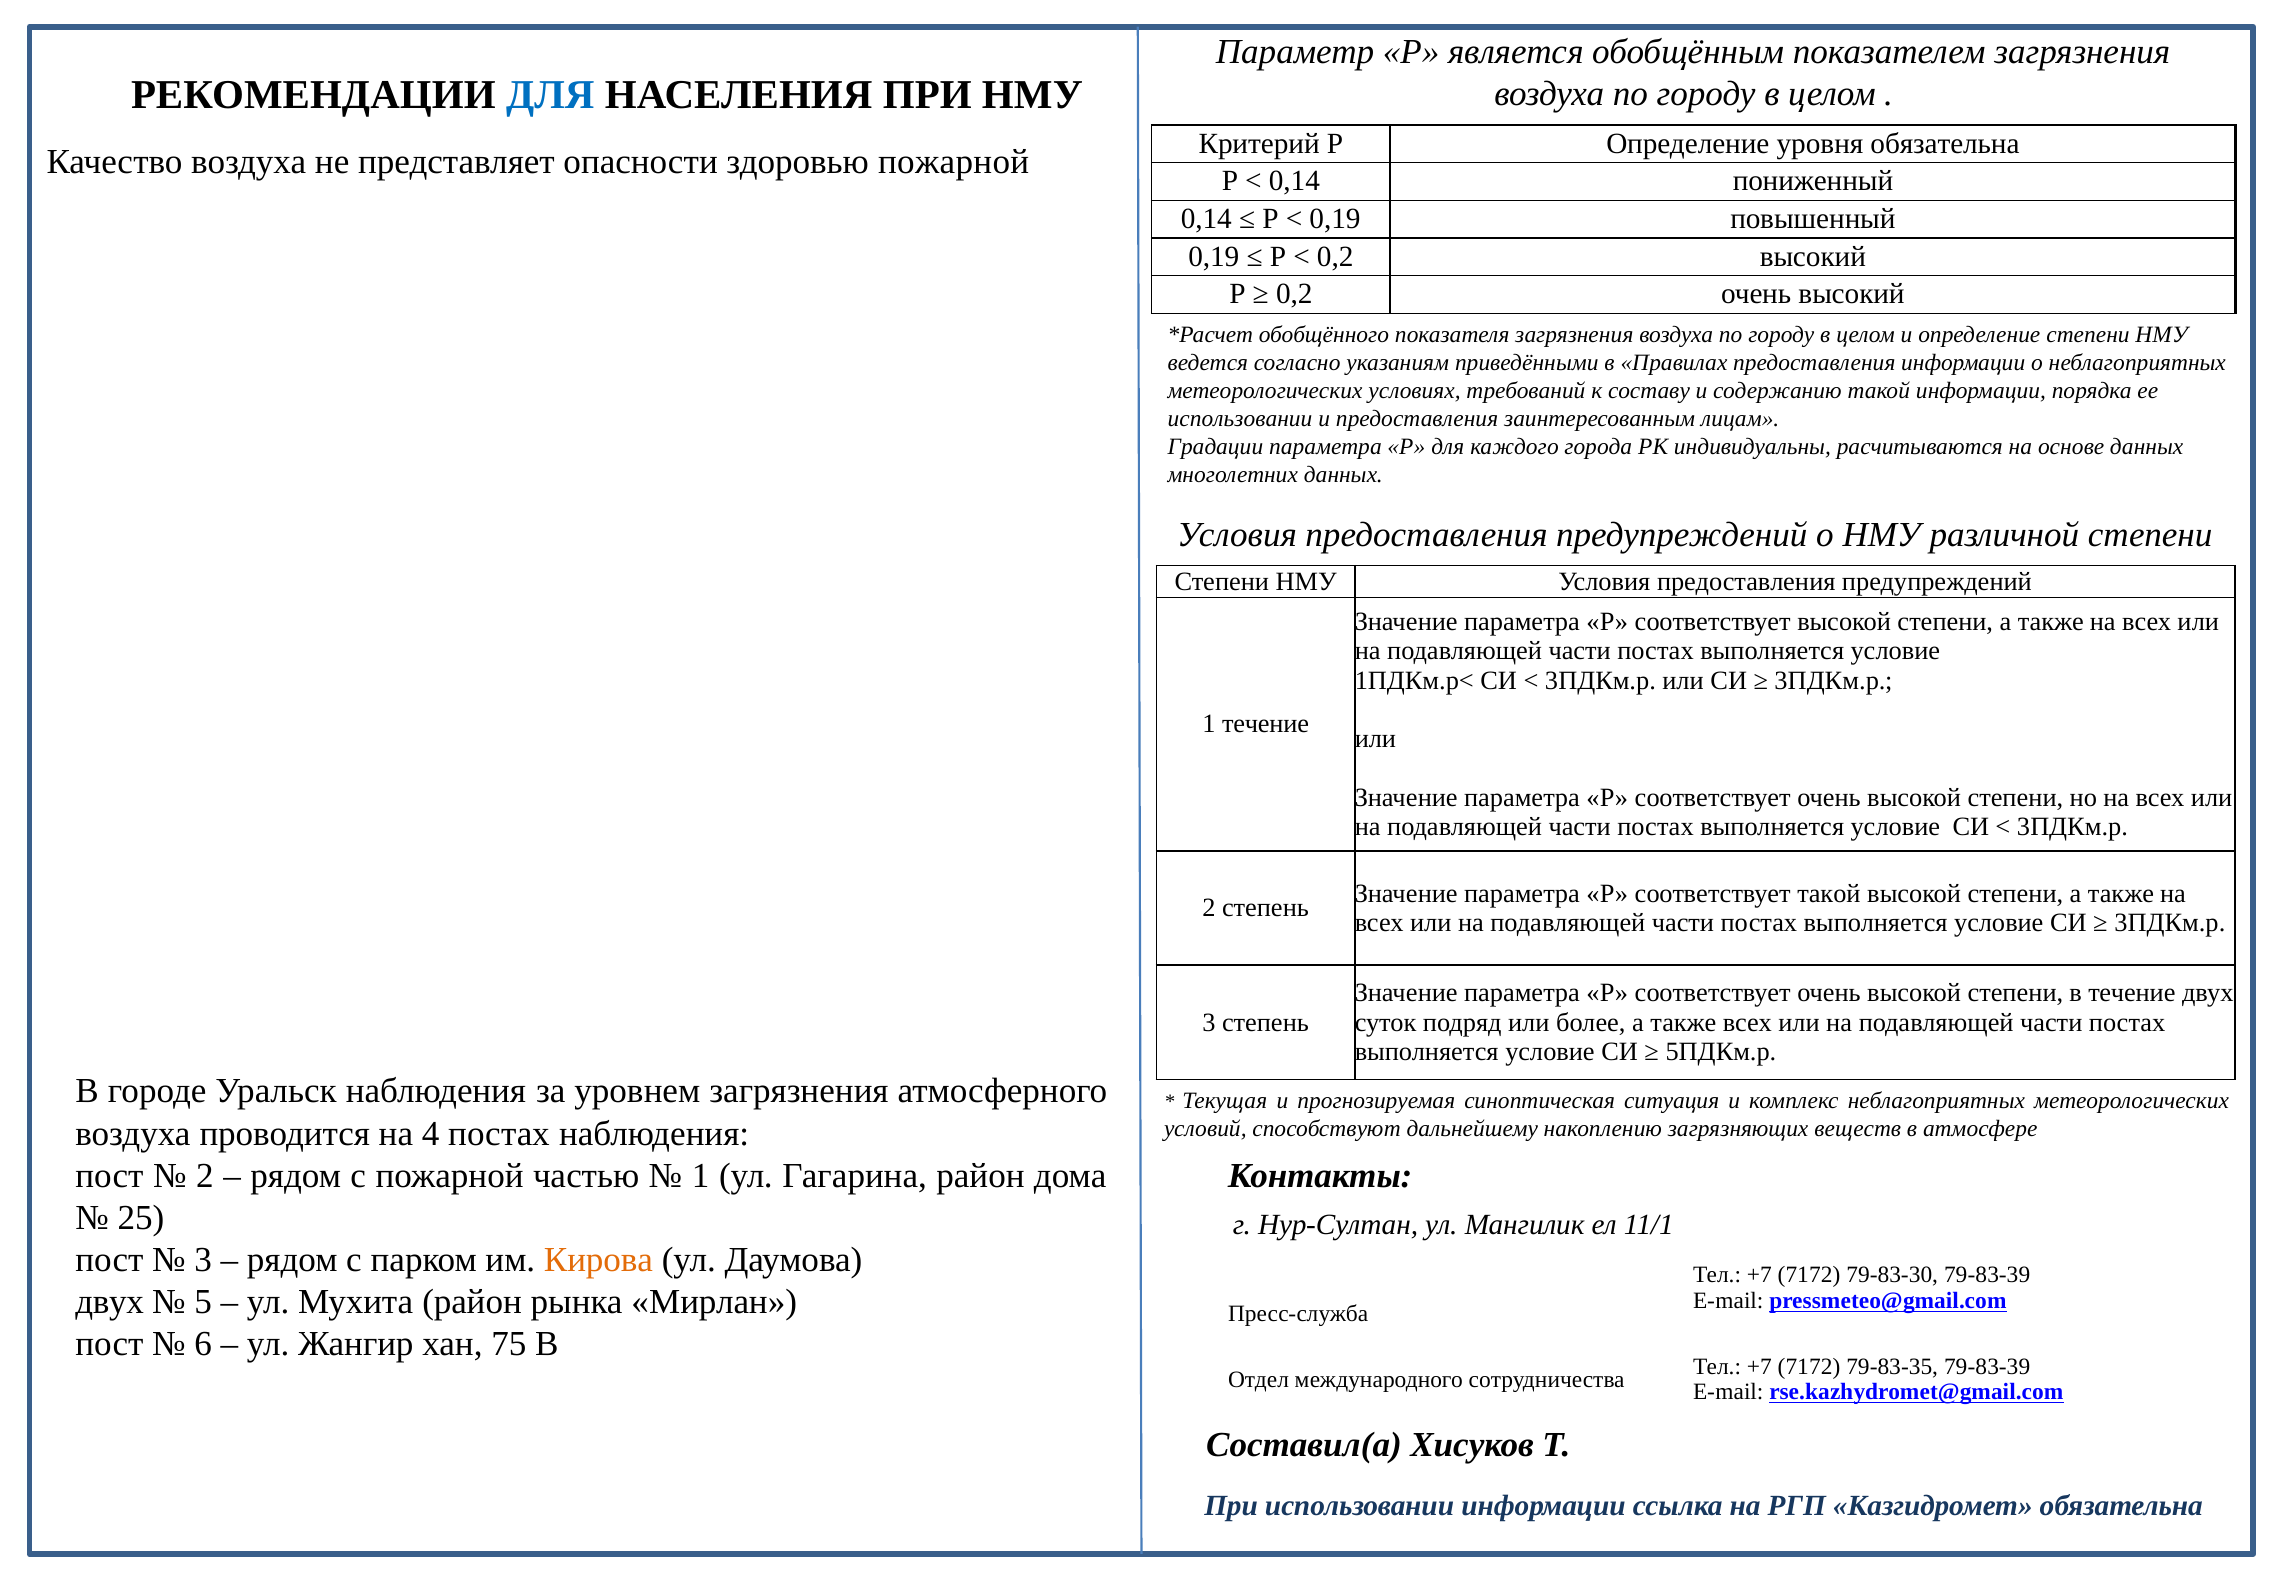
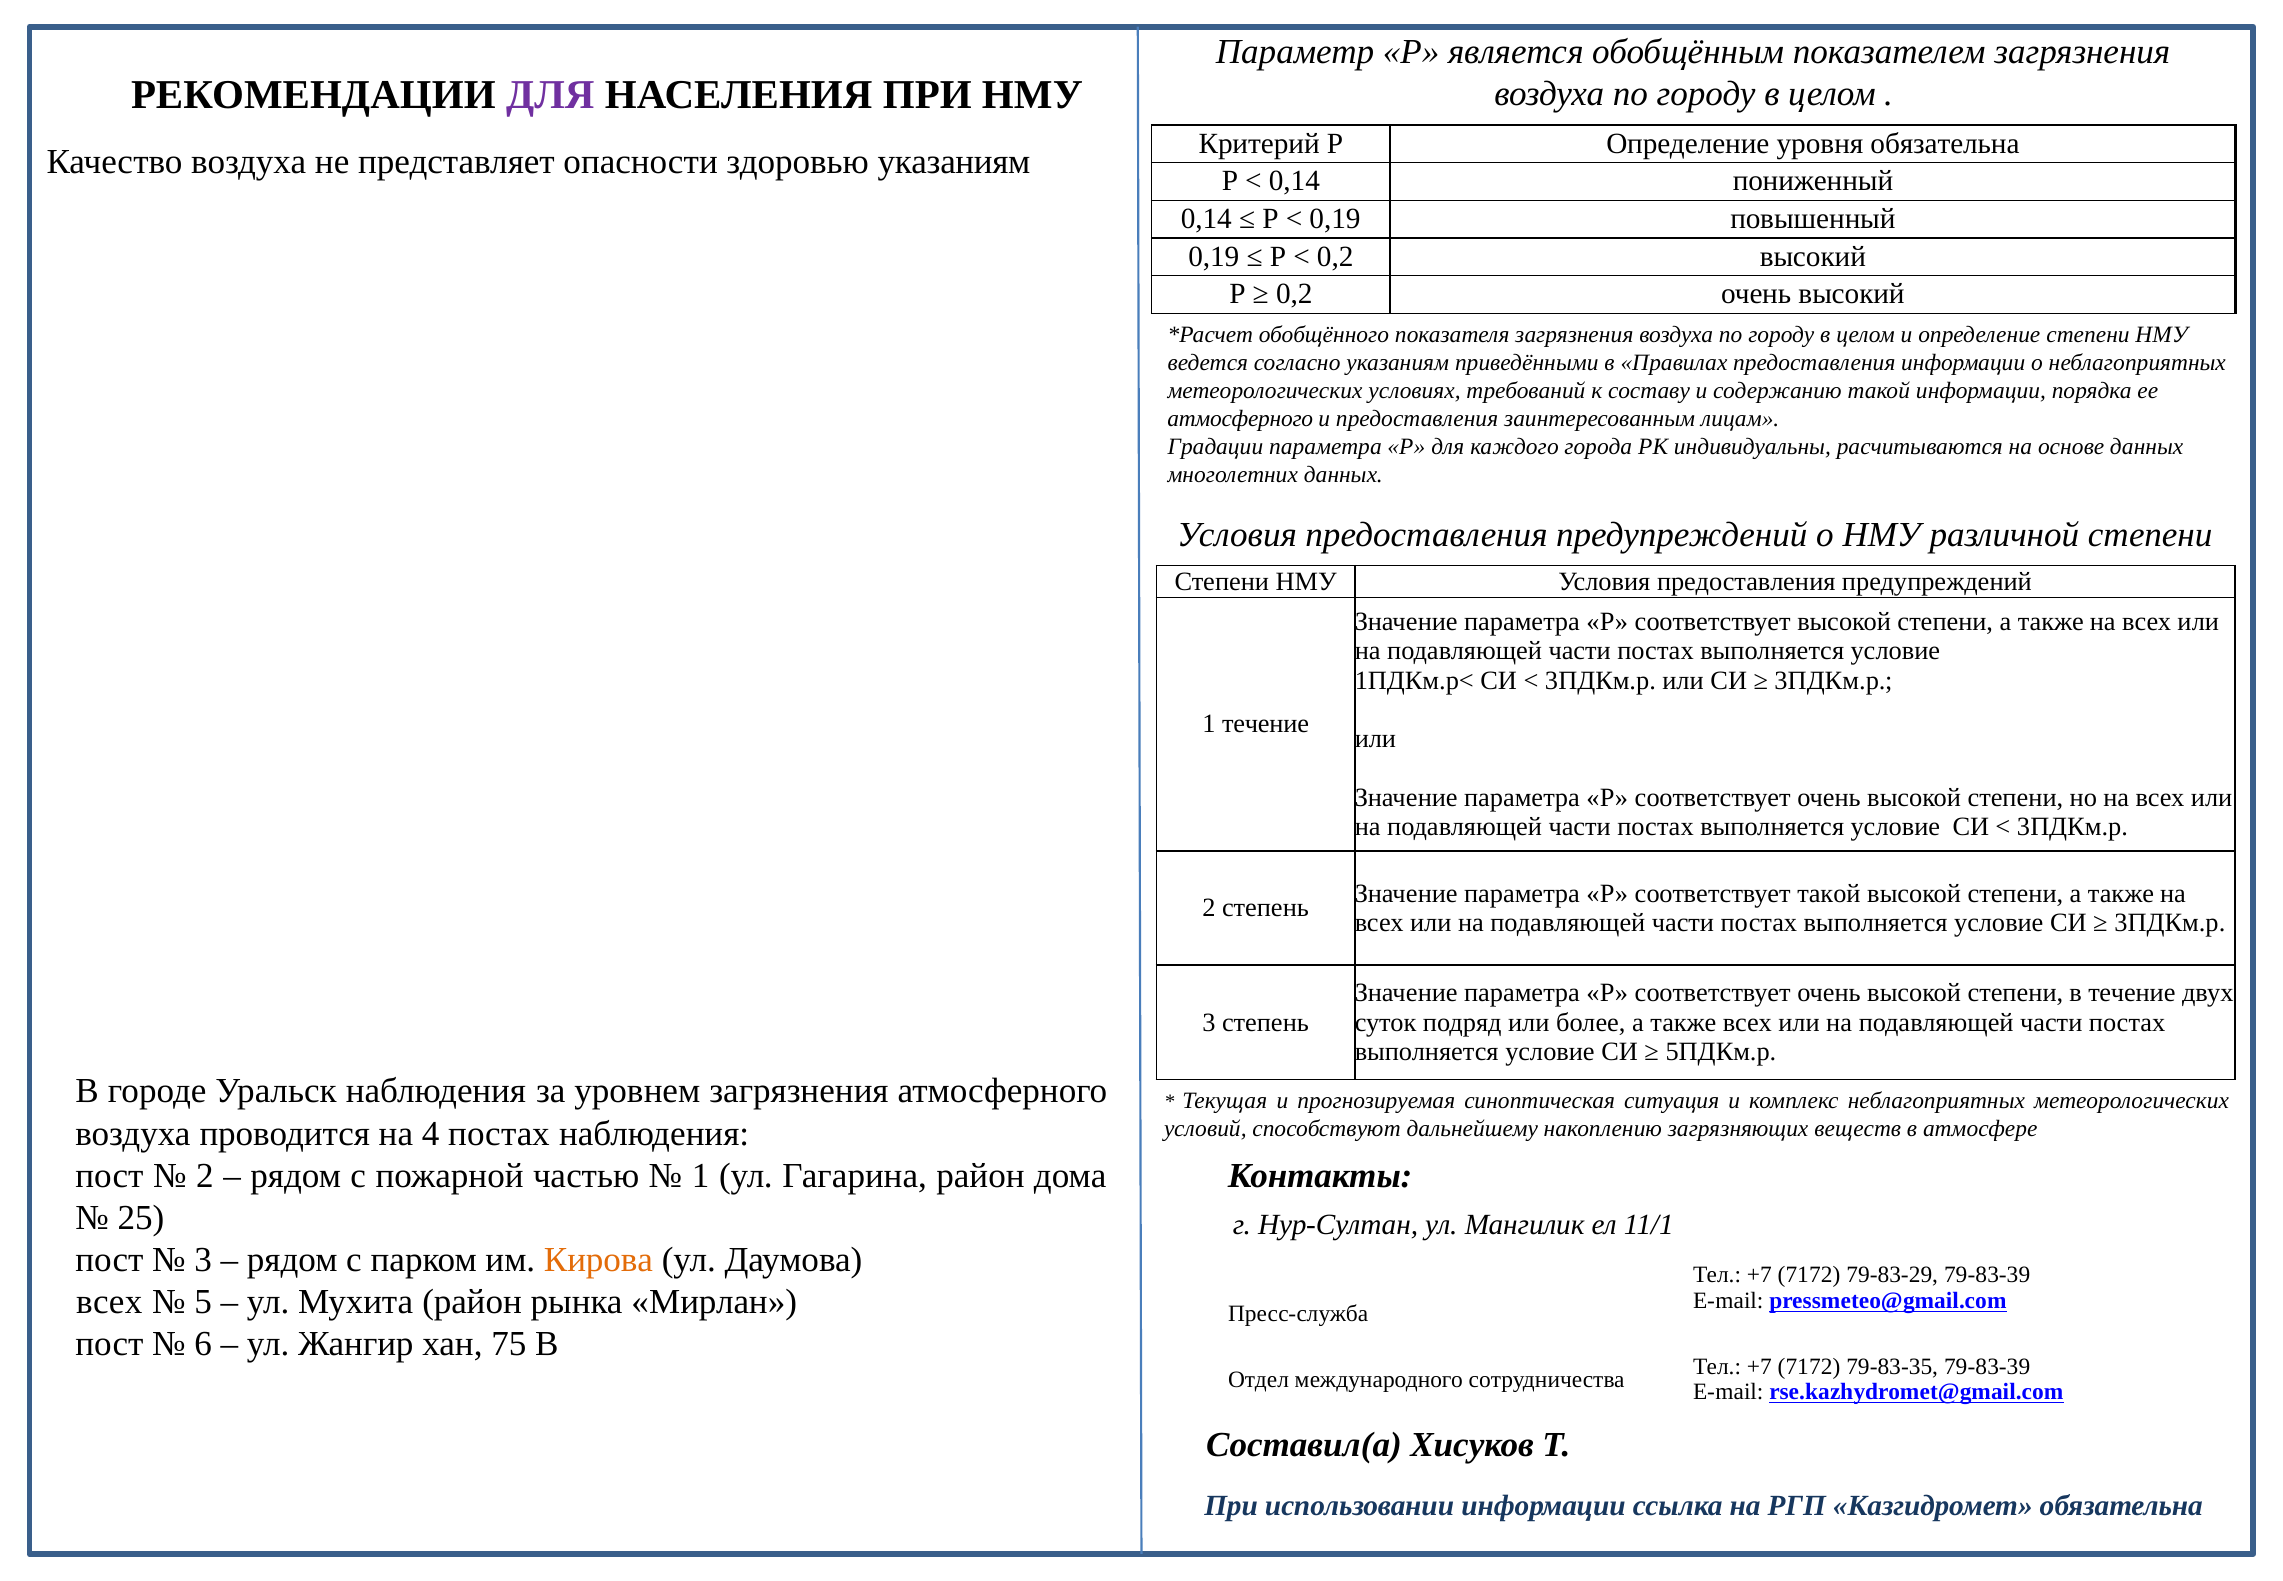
ДЛЯ colour: blue -> purple (550, 95)
здоровью пожарной: пожарной -> указаниям (954, 162)
использовании: использовании -> атмосферного (1240, 419)
79-83-30: 79-83-30 -> 79-83-29 (1892, 1275)
двух: двух -> всех (109, 1302)
